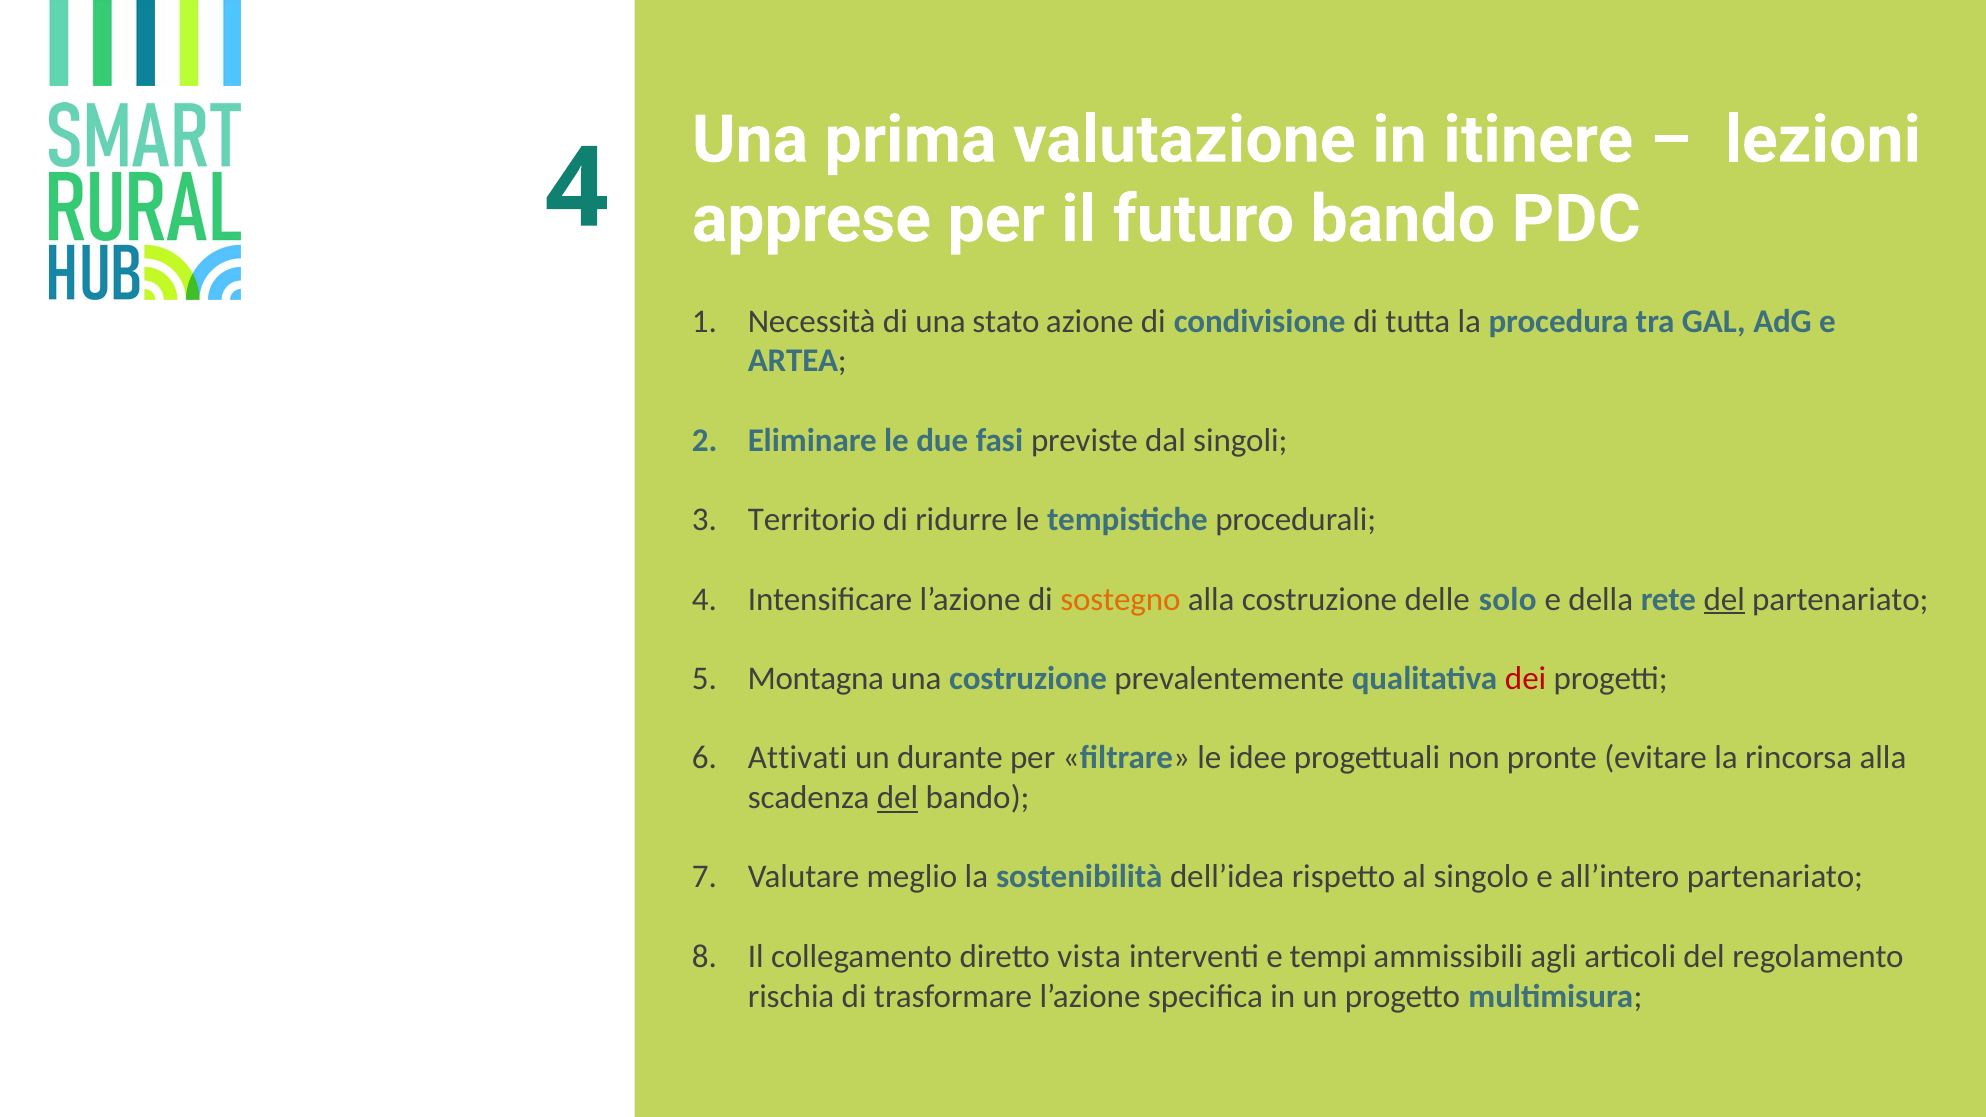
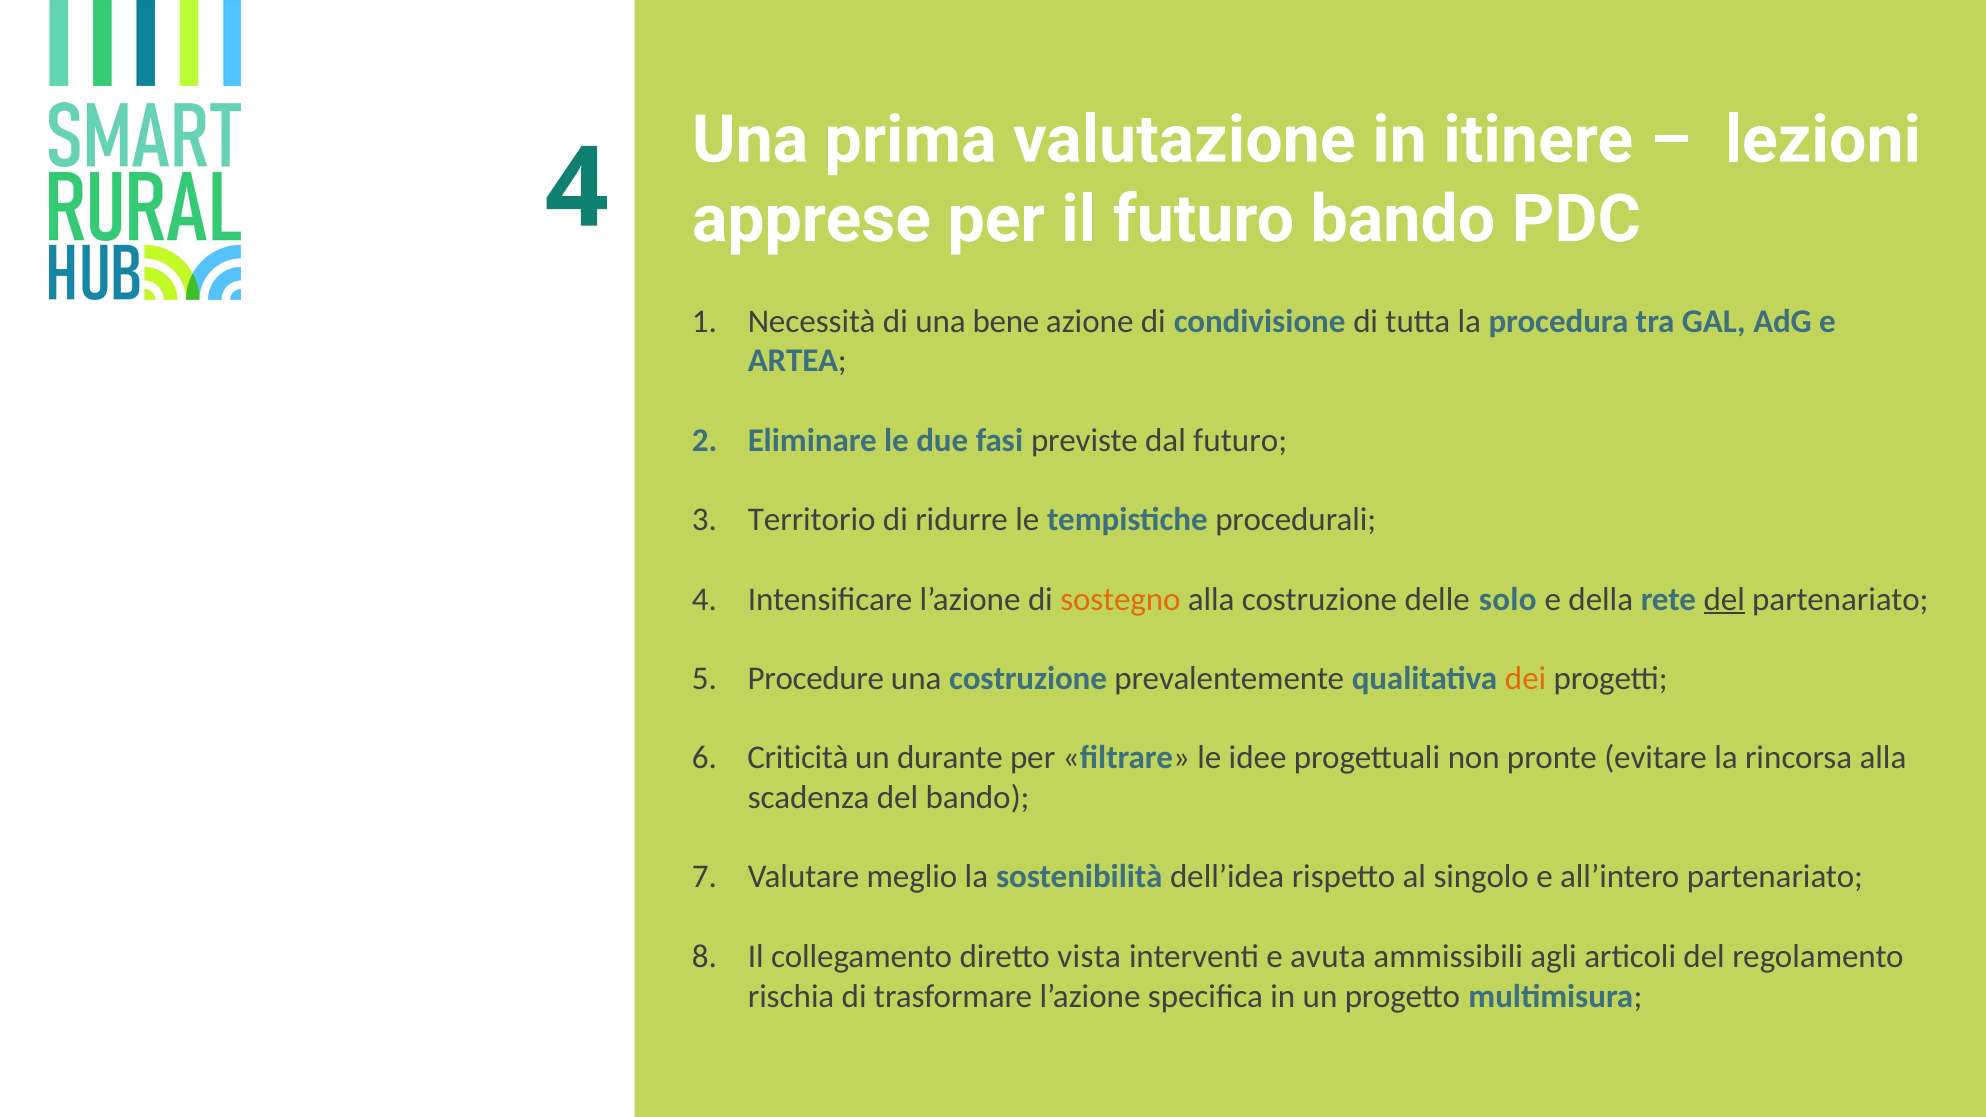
stato: stato -> bene (1006, 321)
dal singoli: singoli -> futuro (1240, 440)
Montagna: Montagna -> Procedure (816, 679)
dei colour: red -> orange (1526, 679)
Attivati: Attivati -> Criticità (798, 758)
del underline: present -> none (897, 798)
tempi: tempi -> avuta (1328, 956)
